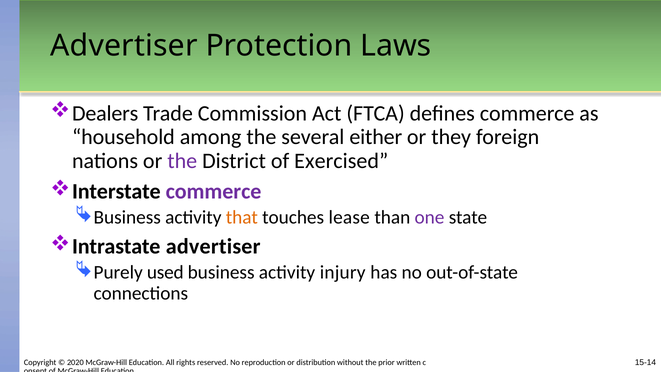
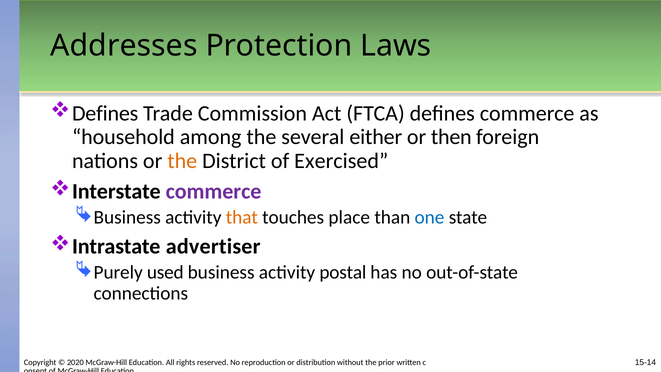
Advertiser: Advertiser -> Addresses (124, 46)
Dealers: Dealers -> Defines (105, 113)
they: they -> then (451, 137)
the colour: purple -> orange (182, 161)
lease: lease -> place (349, 217)
one colour: purple -> blue (429, 217)
injury: injury -> postal (343, 272)
